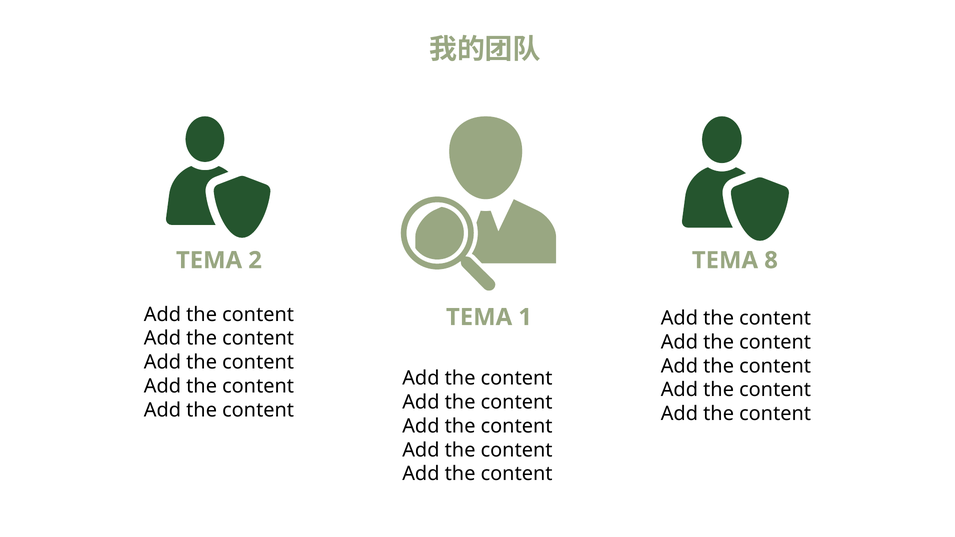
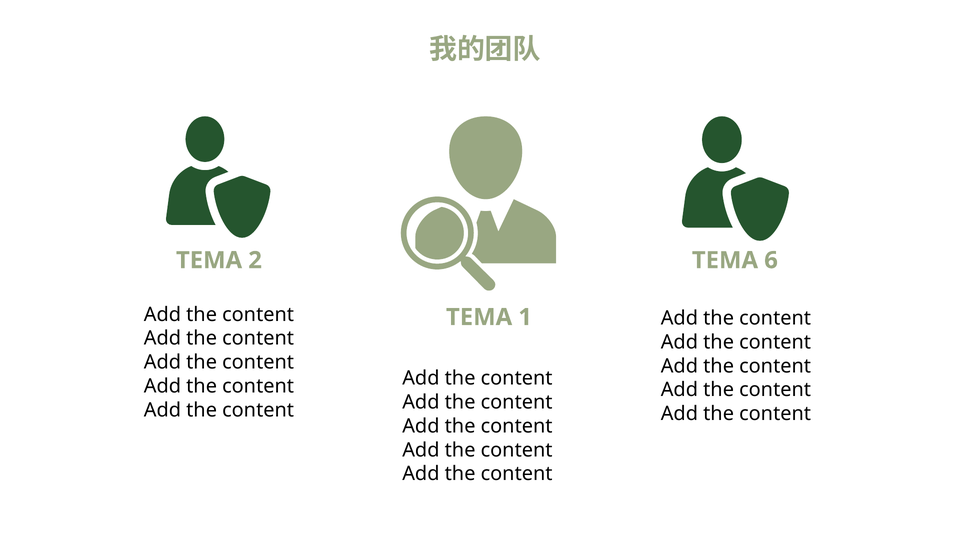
8: 8 -> 6 (771, 260)
